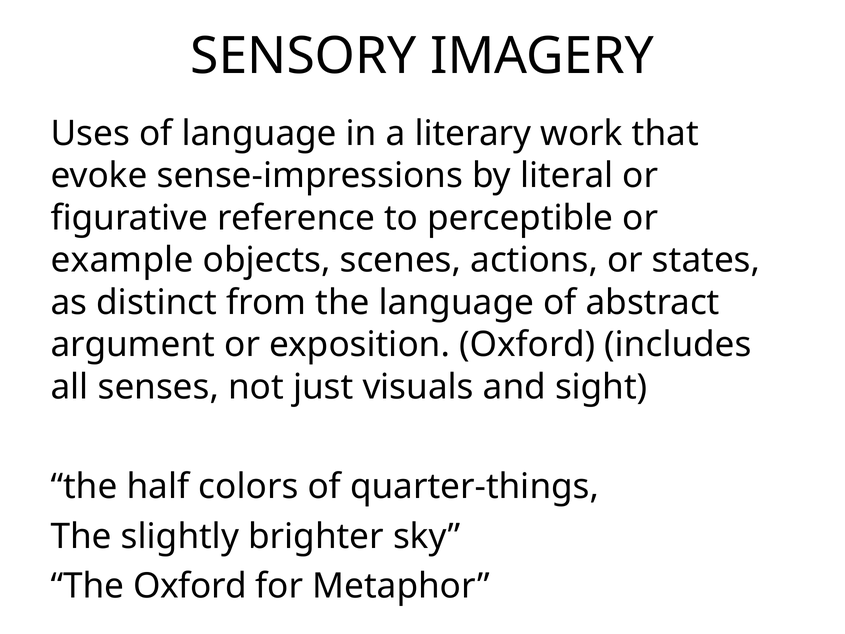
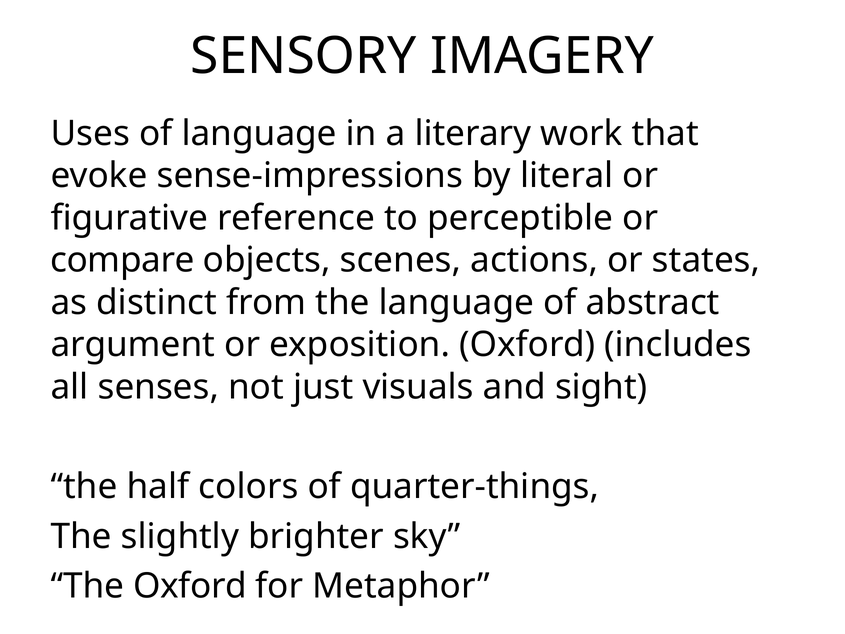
example: example -> compare (122, 260)
